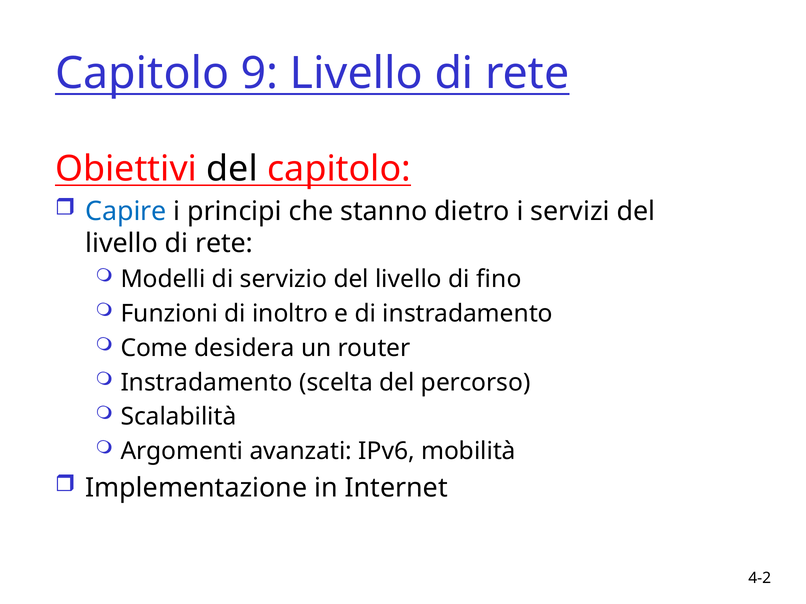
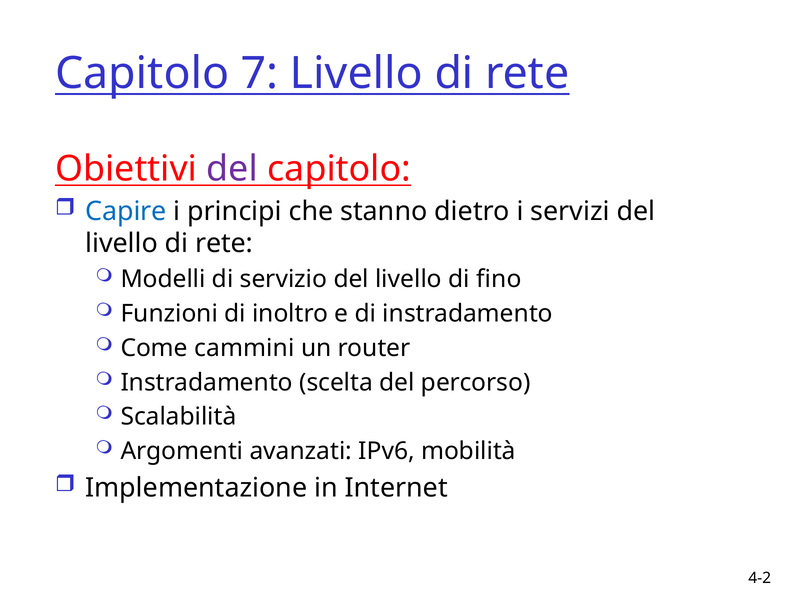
9: 9 -> 7 (260, 74)
del colour: black -> purple (232, 169)
desidera: desidera -> cammini (244, 348)
